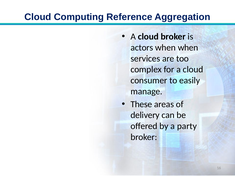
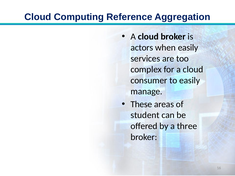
when when: when -> easily (188, 48)
delivery: delivery -> student (145, 115)
party: party -> three (187, 126)
